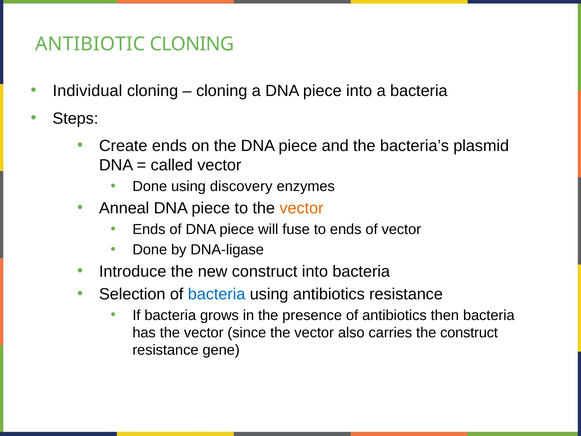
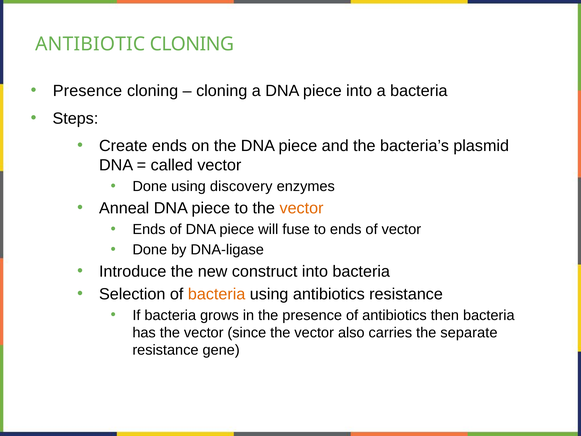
Individual: Individual -> Presence (87, 91)
bacteria colour: blue -> orange (217, 294)
the construct: construct -> separate (469, 333)
